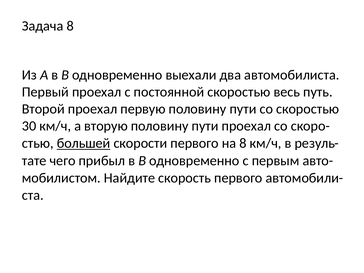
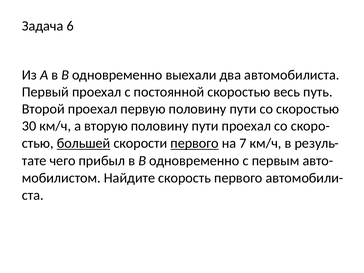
Задача 8: 8 -> 6 (70, 26)
первого underline: none -> present (195, 143)
на 8: 8 -> 7 (243, 143)
